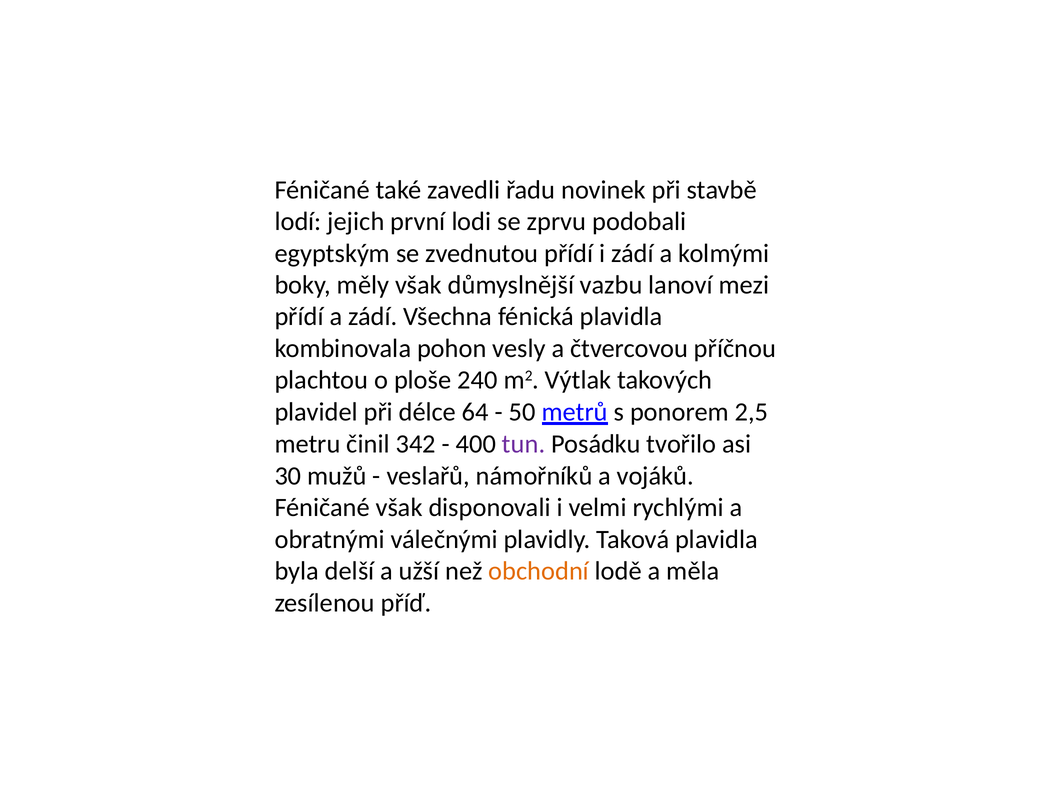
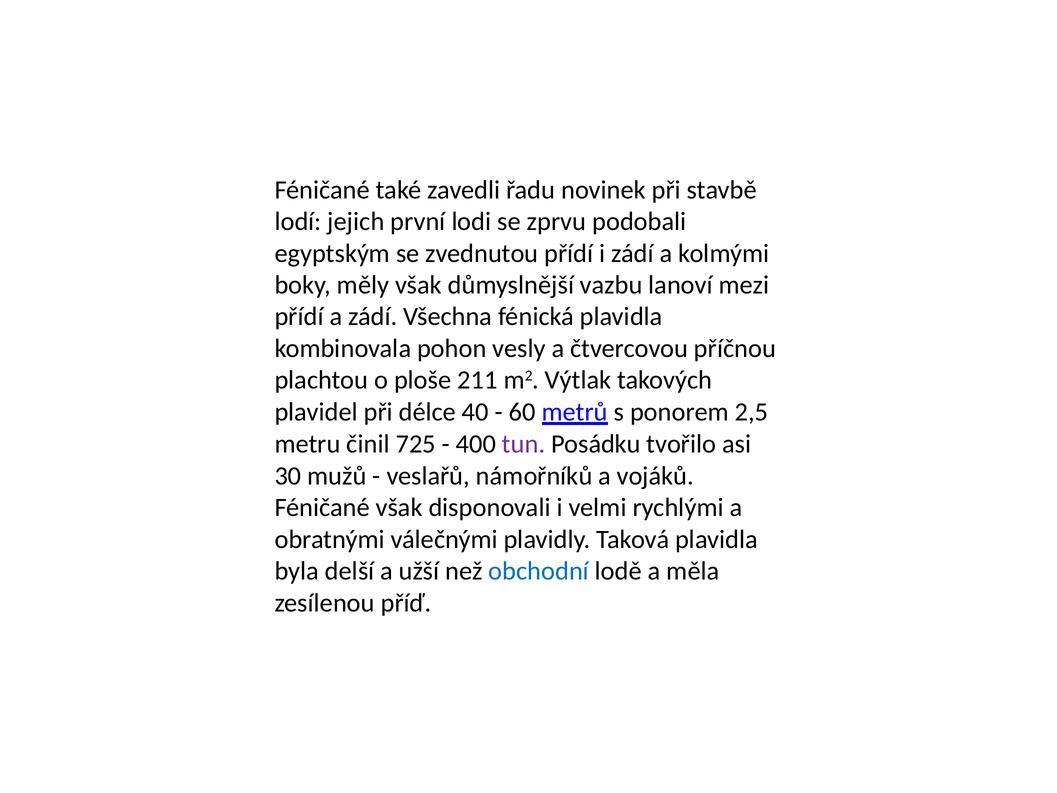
240: 240 -> 211 (477, 380)
64: 64 -> 40 (475, 412)
50: 50 -> 60 (522, 412)
342: 342 -> 725 (416, 444)
obchodní colour: orange -> blue (539, 571)
